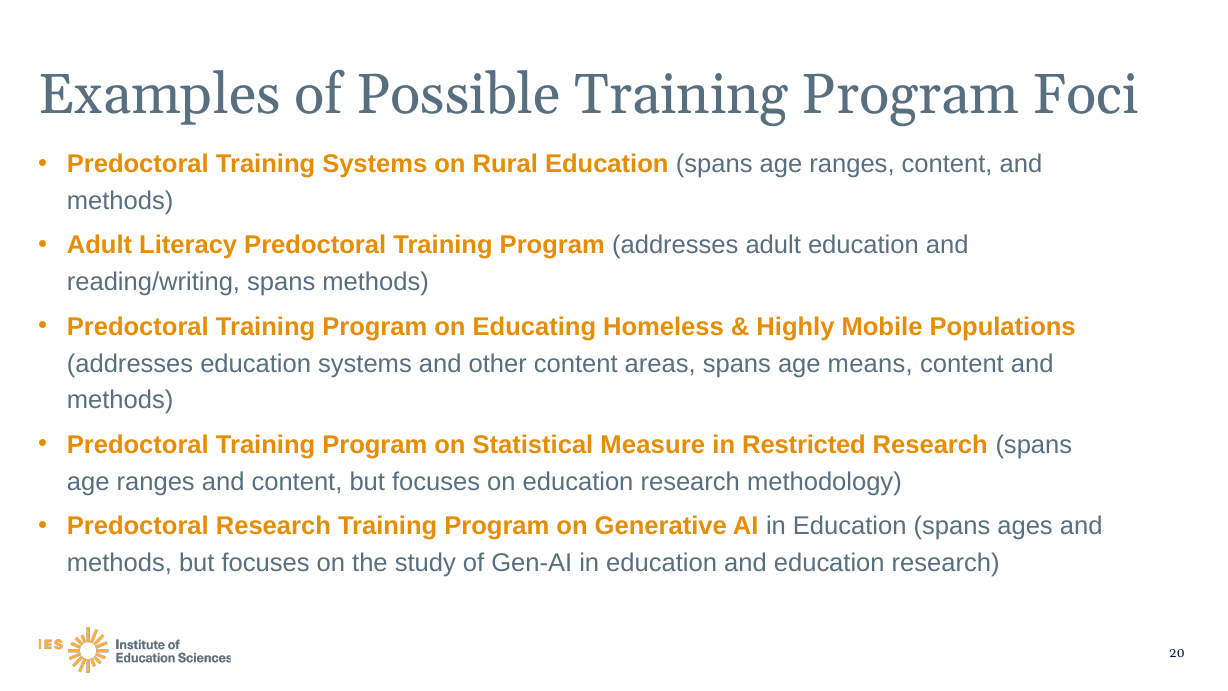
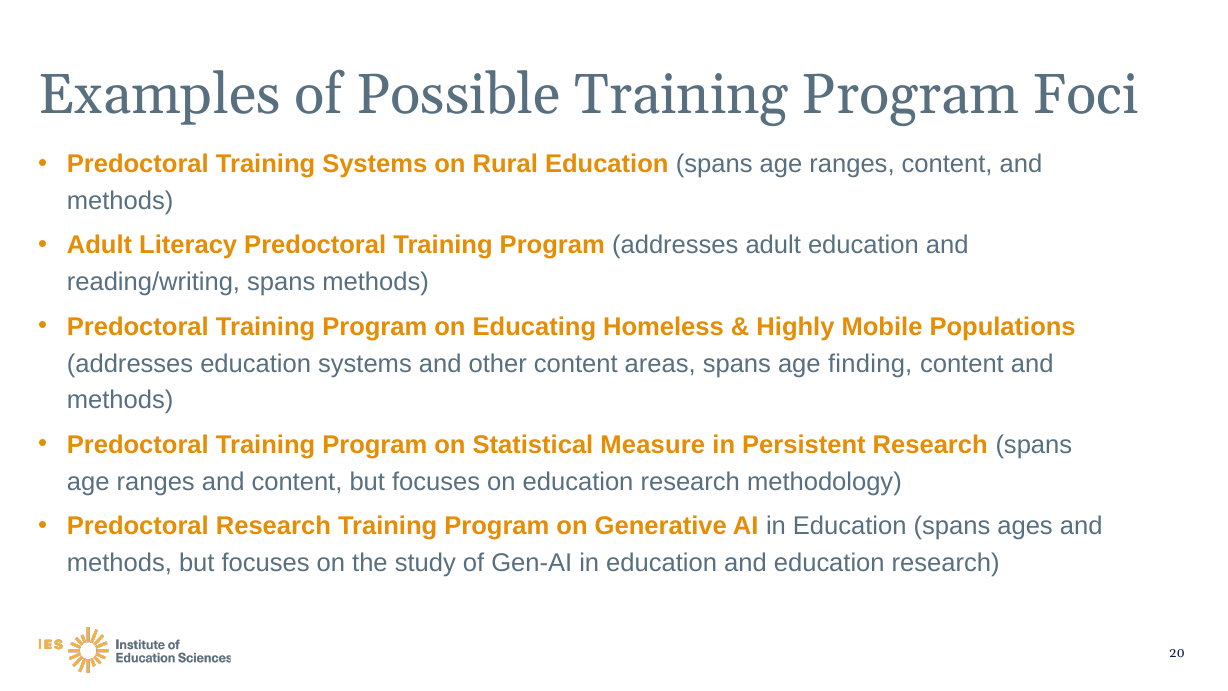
means: means -> finding (870, 363)
Restricted: Restricted -> Persistent (804, 445)
